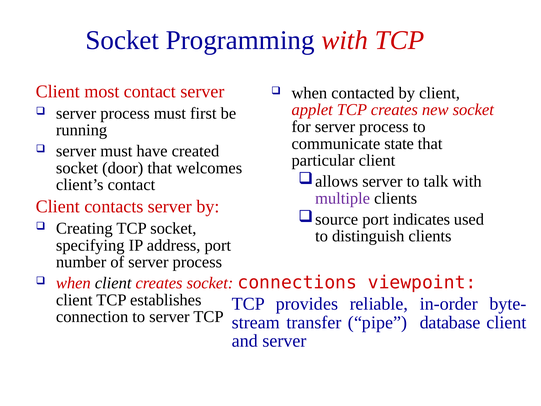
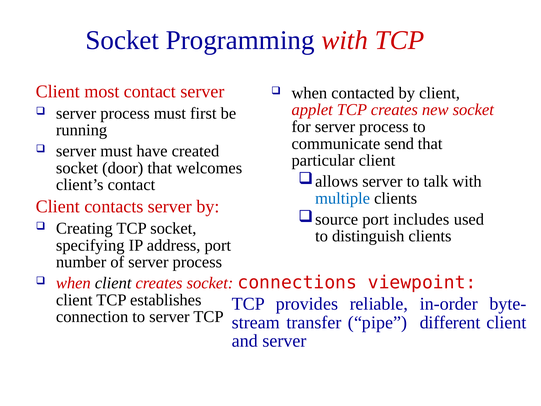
state: state -> send (399, 143)
multiple colour: purple -> blue (343, 198)
indicates: indicates -> includes (421, 219)
database: database -> different (450, 322)
